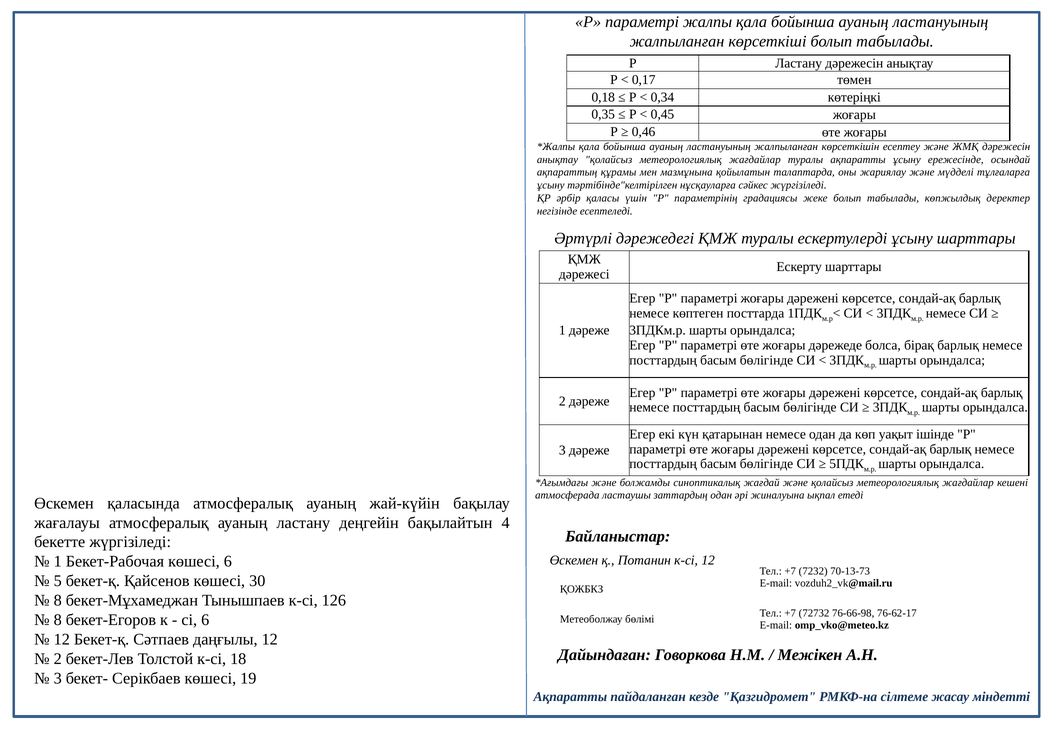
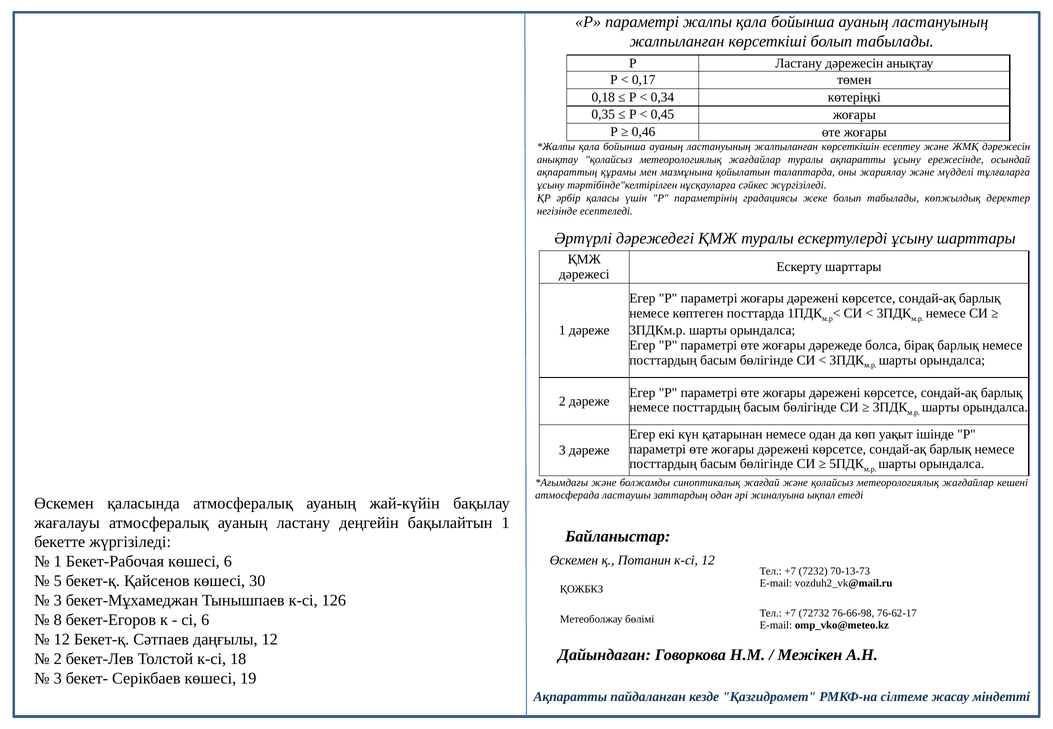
бақылайтын 4: 4 -> 1 (506, 523)
8: 8 -> 3 (58, 600)
